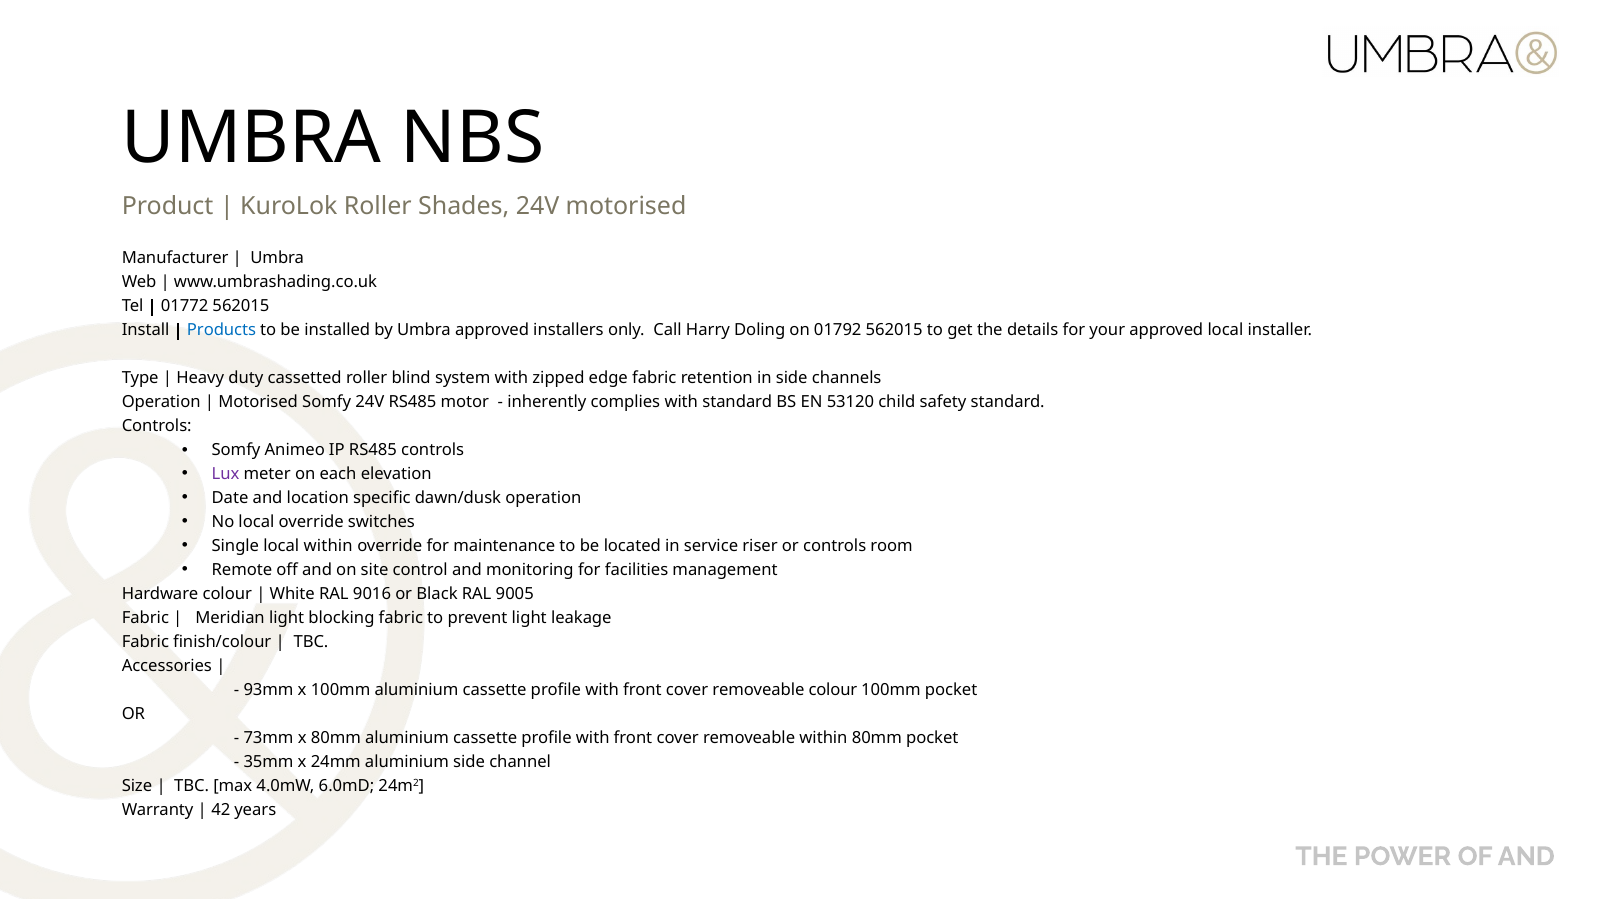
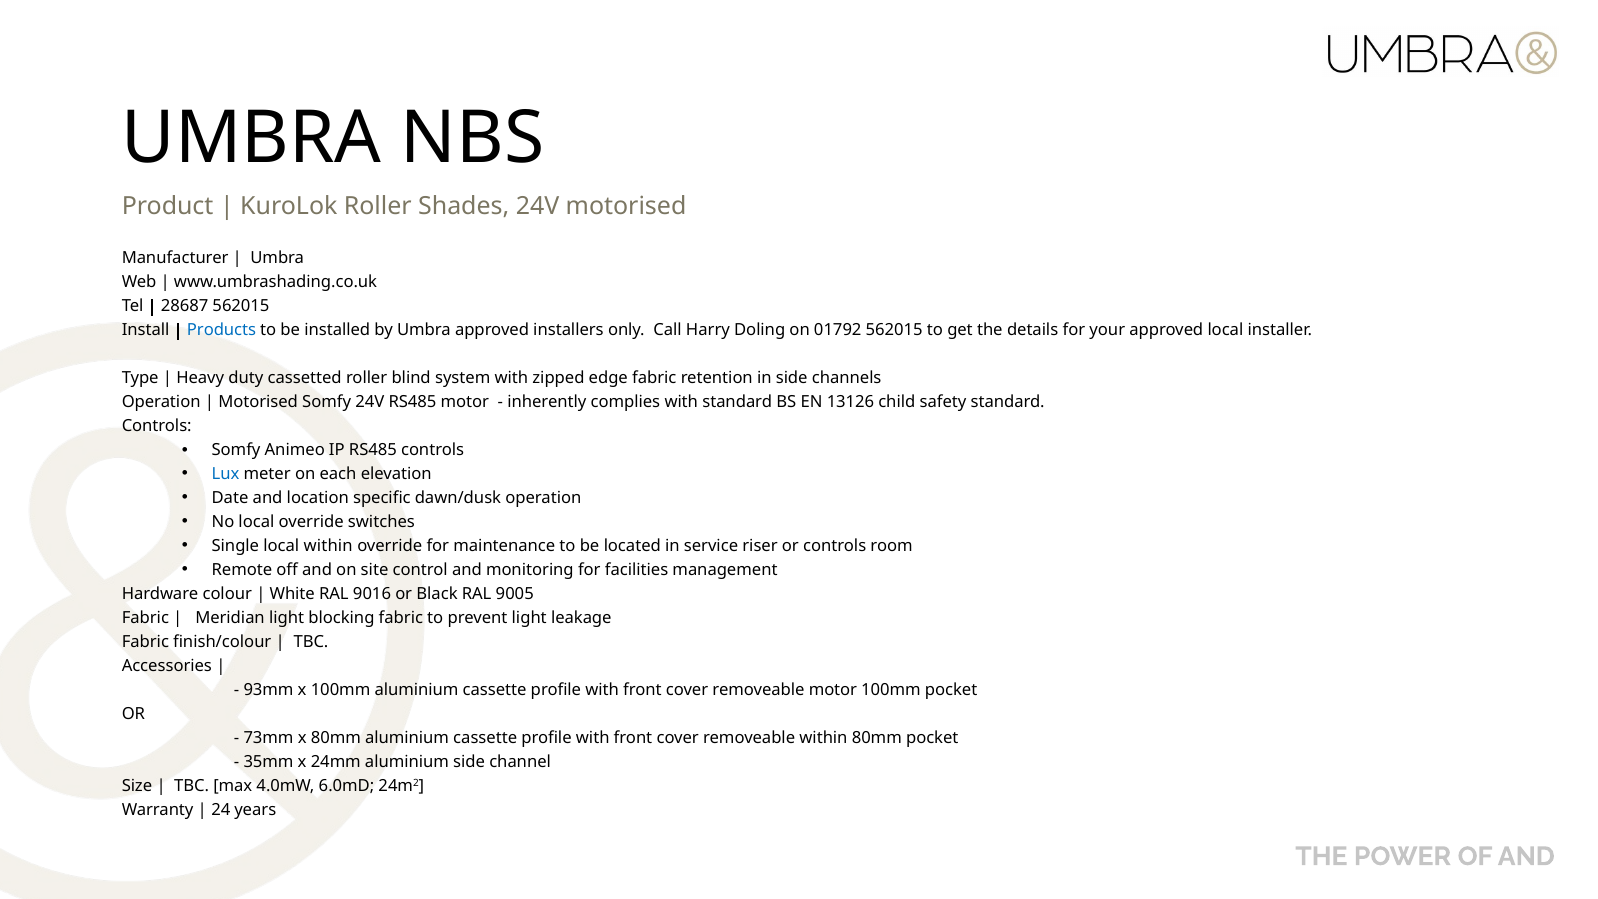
01772: 01772 -> 28687 (185, 306)
53120: 53120 -> 13126 (850, 402)
Lux colour: purple -> blue (226, 474)
removeable colour: colour -> motor (833, 690)
42: 42 -> 24 (221, 810)
